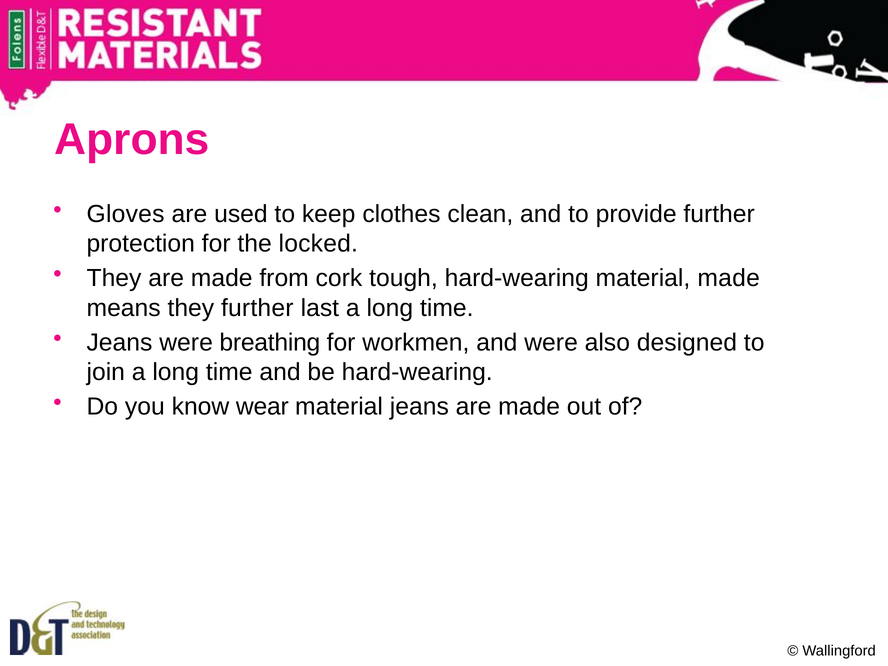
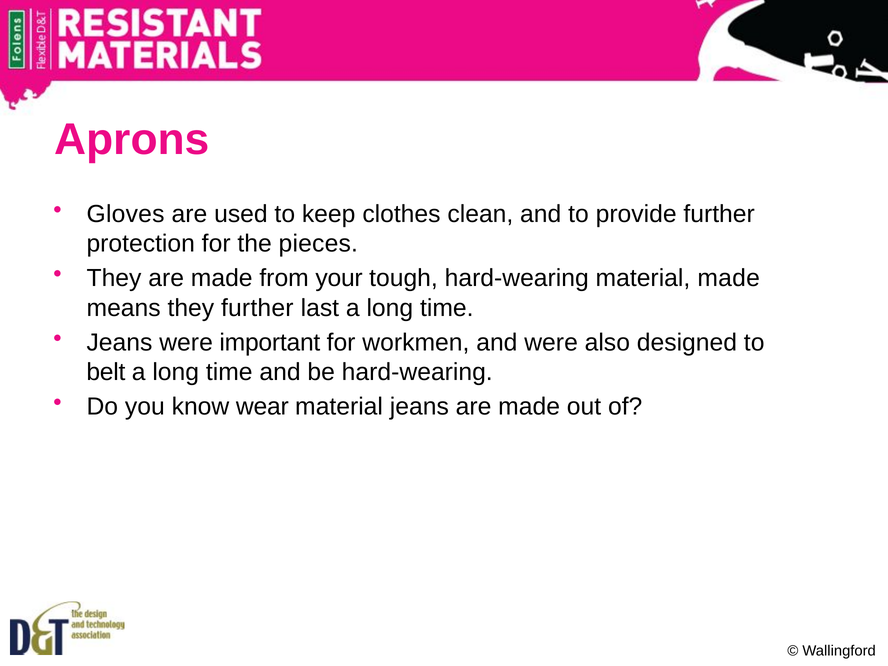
locked: locked -> pieces (318, 244)
cork: cork -> your (339, 278)
breathing: breathing -> important (270, 342)
join: join -> belt (106, 372)
